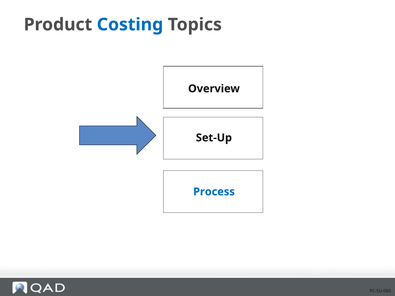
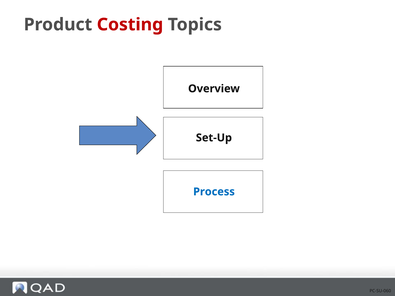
Costing colour: blue -> red (130, 25)
